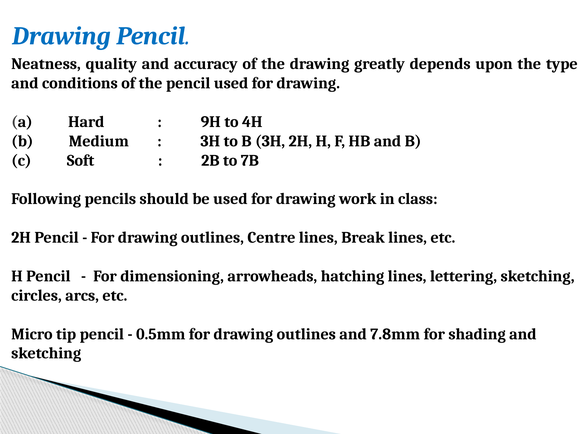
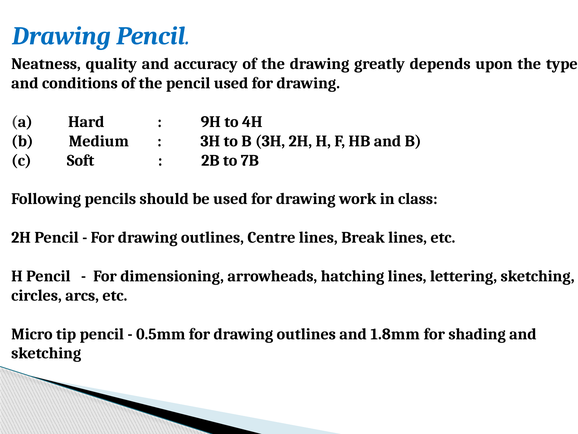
7.8mm: 7.8mm -> 1.8mm (395, 334)
